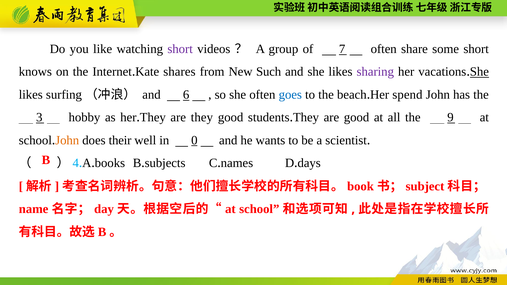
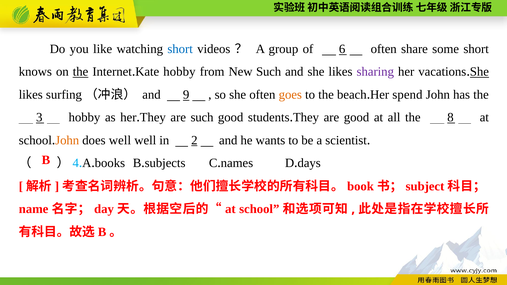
short colour: purple -> blue (180, 49)
7: 7 -> 6 (342, 49)
the underline: none -> present (81, 72)
shares: shares -> hobby (179, 72)
6: 6 -> 9 (186, 95)
goes colour: blue -> orange (290, 95)
are they: they -> such (202, 117)
9: 9 -> 8 (450, 117)
does their: their -> well (120, 140)
0: 0 -> 2 (194, 140)
